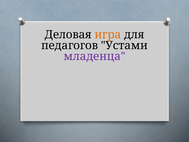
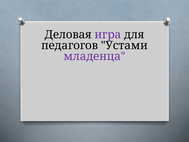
игра colour: orange -> purple (108, 35)
